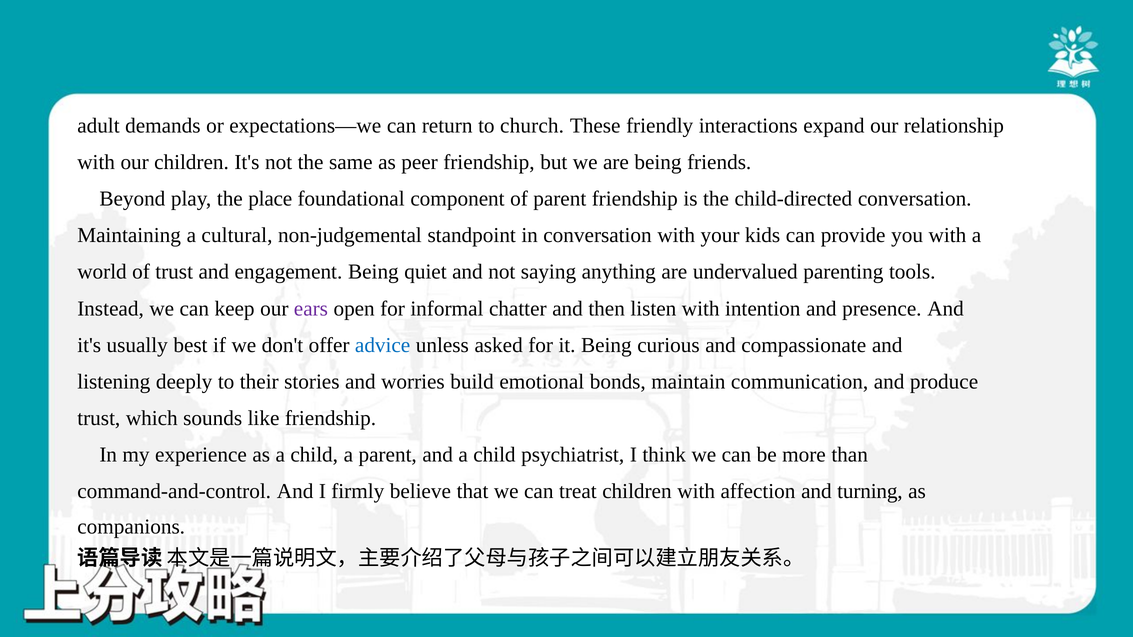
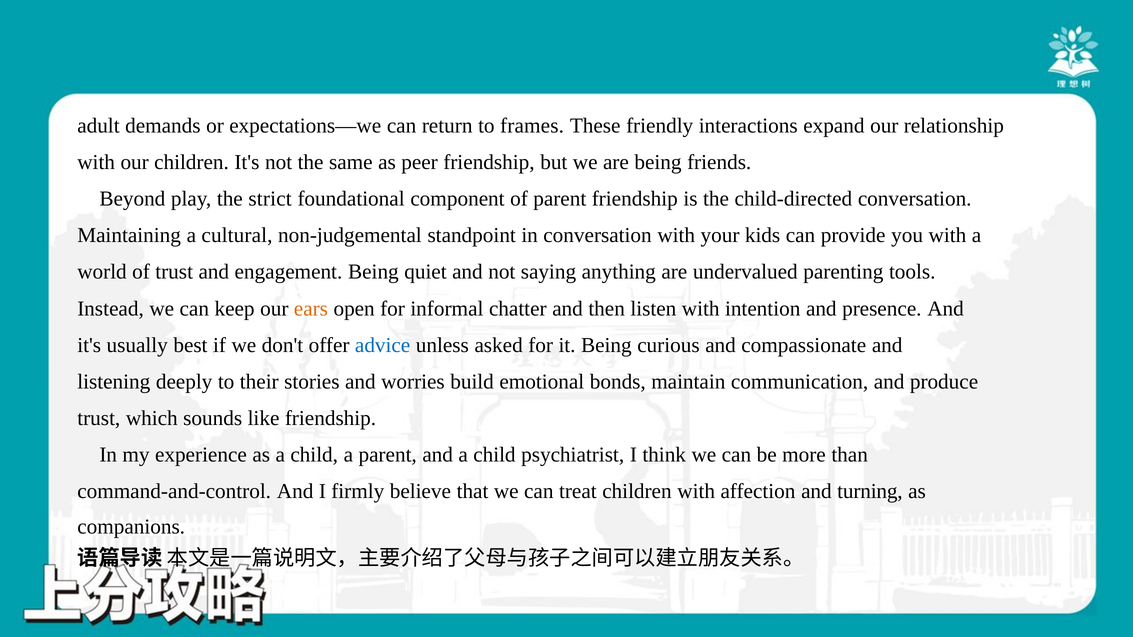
church: church -> frames (532, 126)
place: place -> strict (270, 199)
ears colour: purple -> orange (311, 309)
